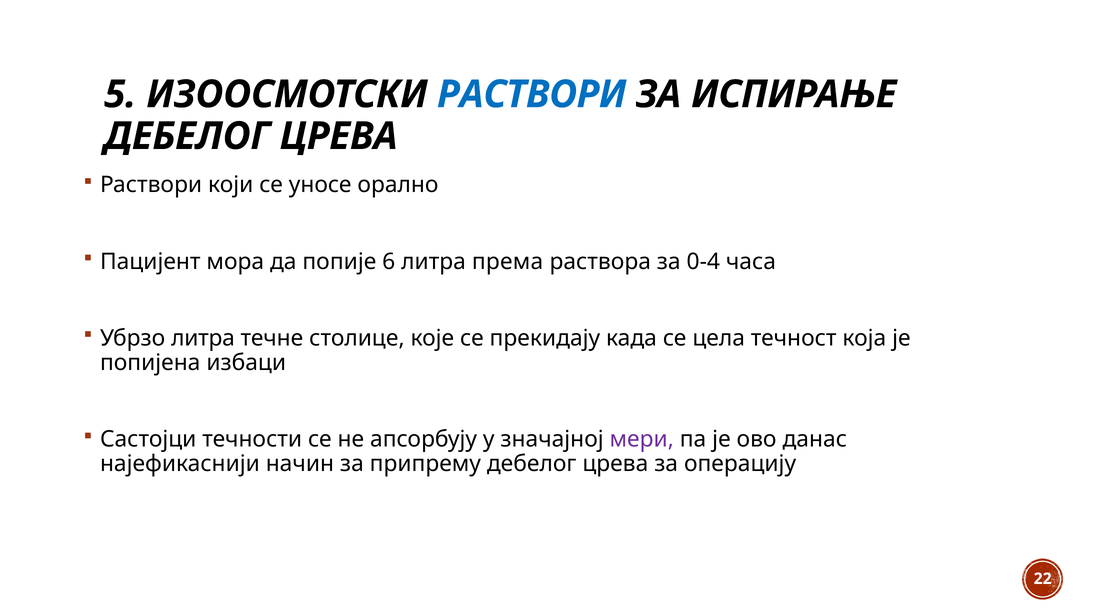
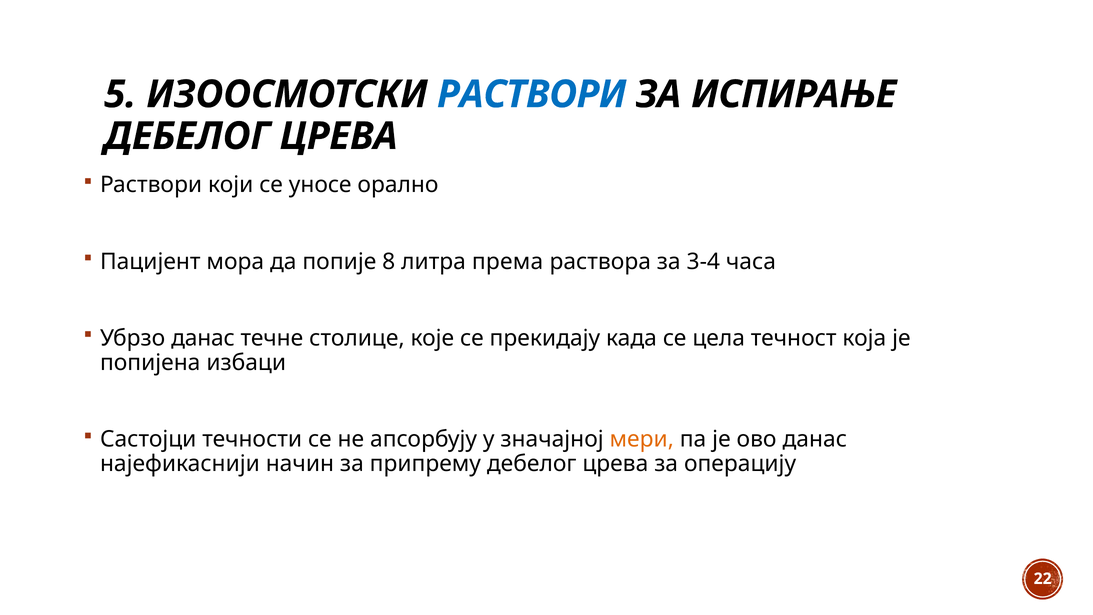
6: 6 -> 8 (389, 261)
0-4: 0-4 -> 3-4 (703, 261)
Убрзо литра: литра -> данас (203, 338)
мери colour: purple -> orange (642, 439)
